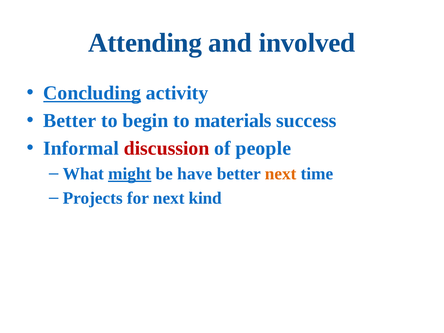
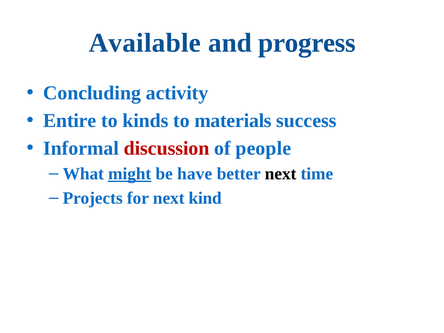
Attending: Attending -> Available (145, 43)
involved: involved -> progress (307, 43)
Concluding underline: present -> none (92, 93)
Better: Better -> Entire (70, 121)
begin: begin -> kinds (145, 121)
next colour: orange -> black (281, 174)
